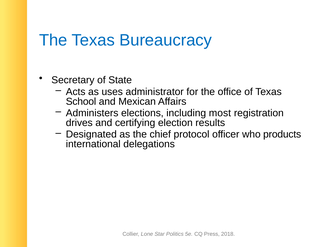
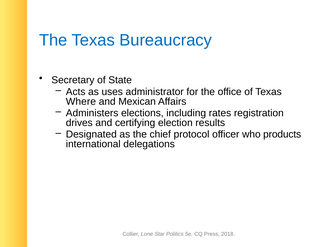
School: School -> Where (81, 102)
most: most -> rates (220, 113)
